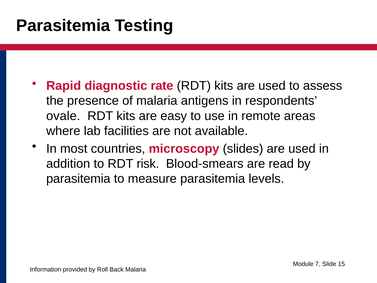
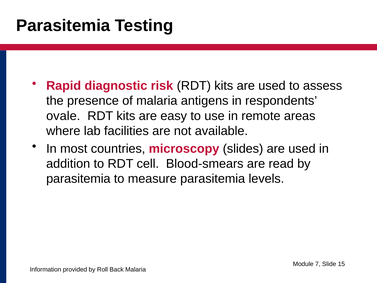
rate: rate -> risk (162, 86)
risk: risk -> cell (148, 164)
